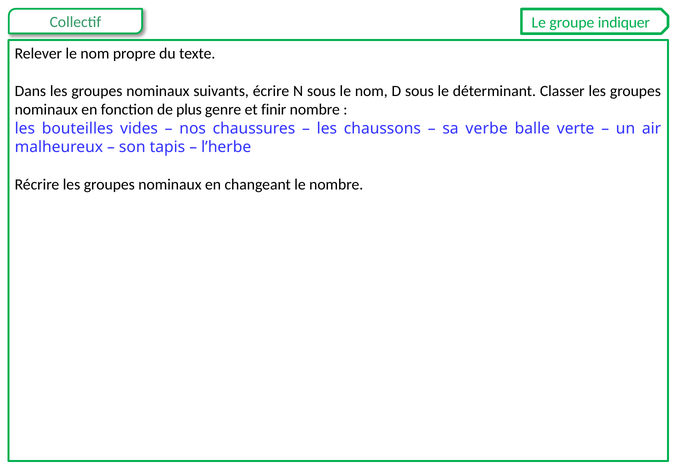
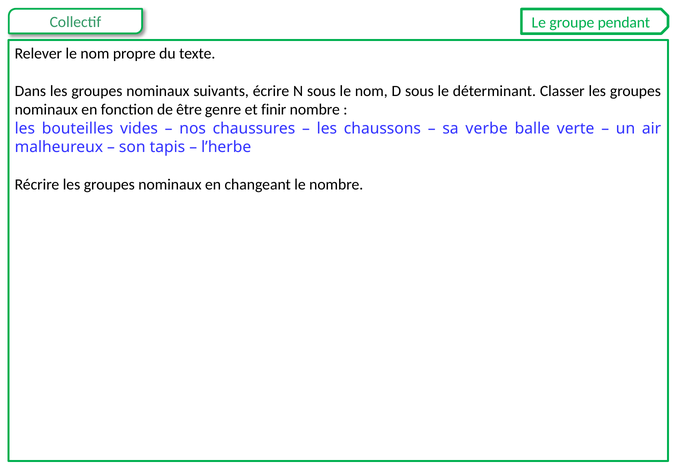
indiquer: indiquer -> pendant (624, 23)
plus: plus -> être (189, 110)
